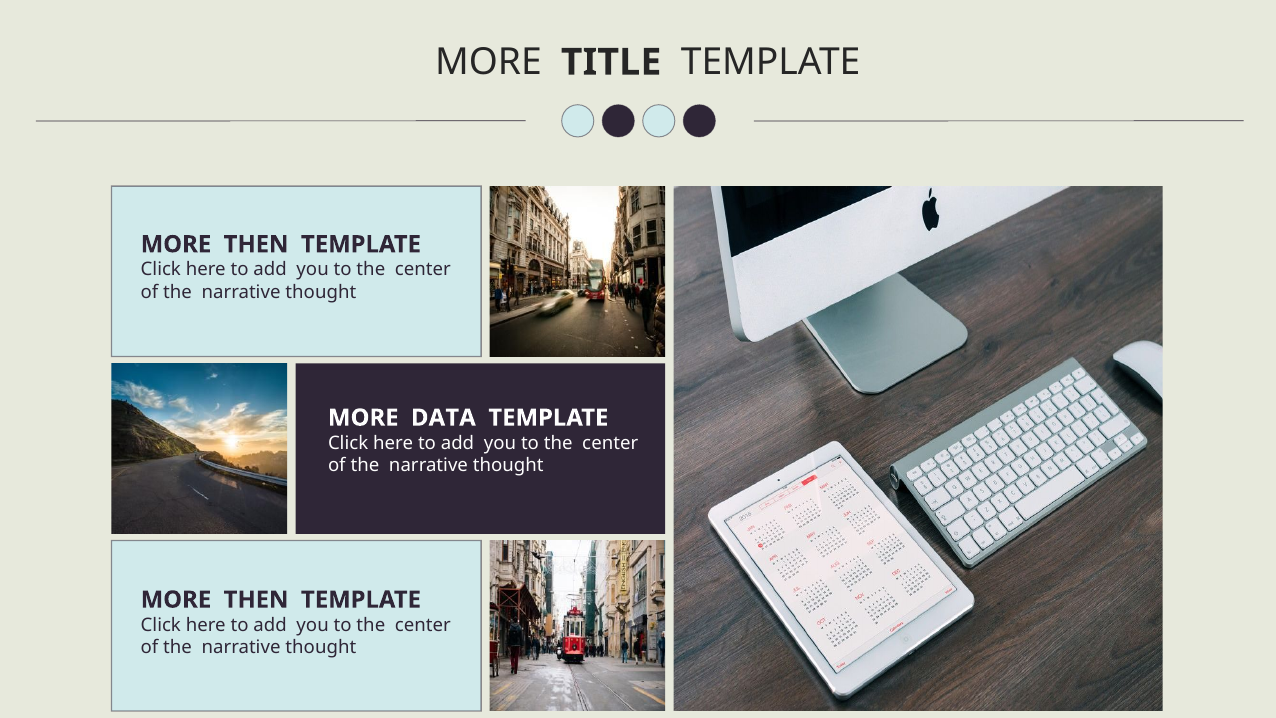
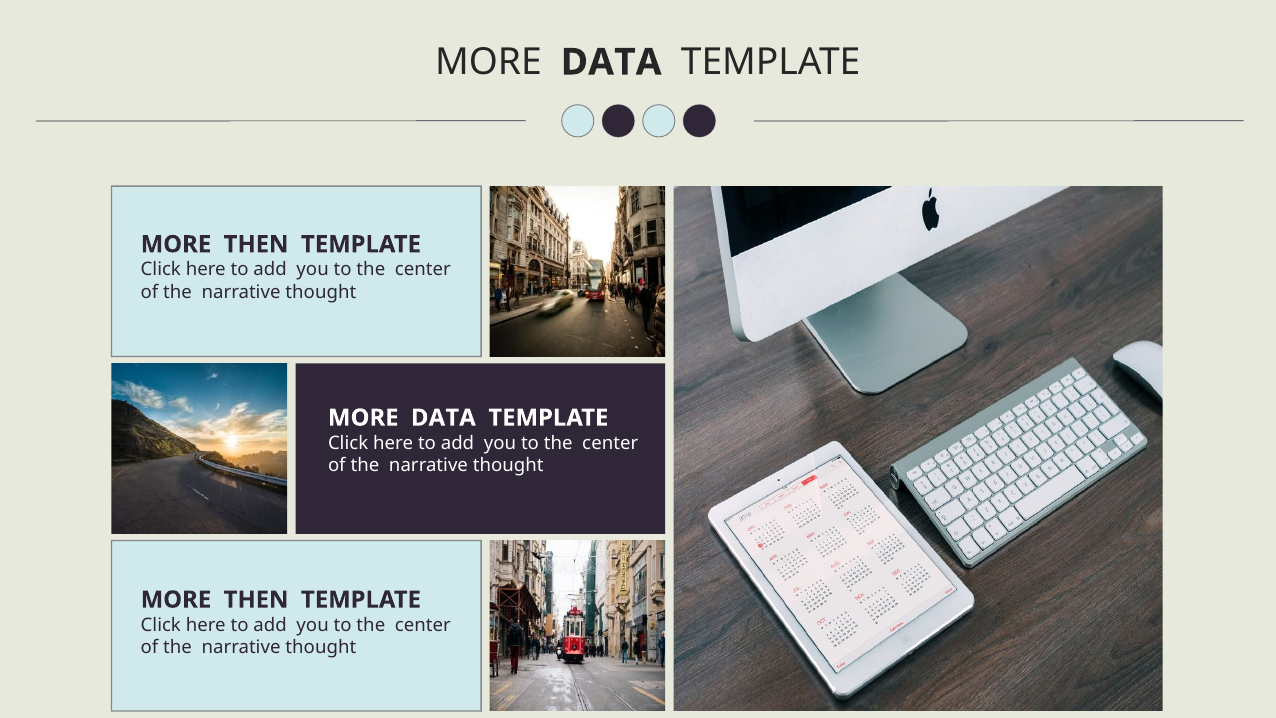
TITLE: TITLE -> DATA (611, 62)
